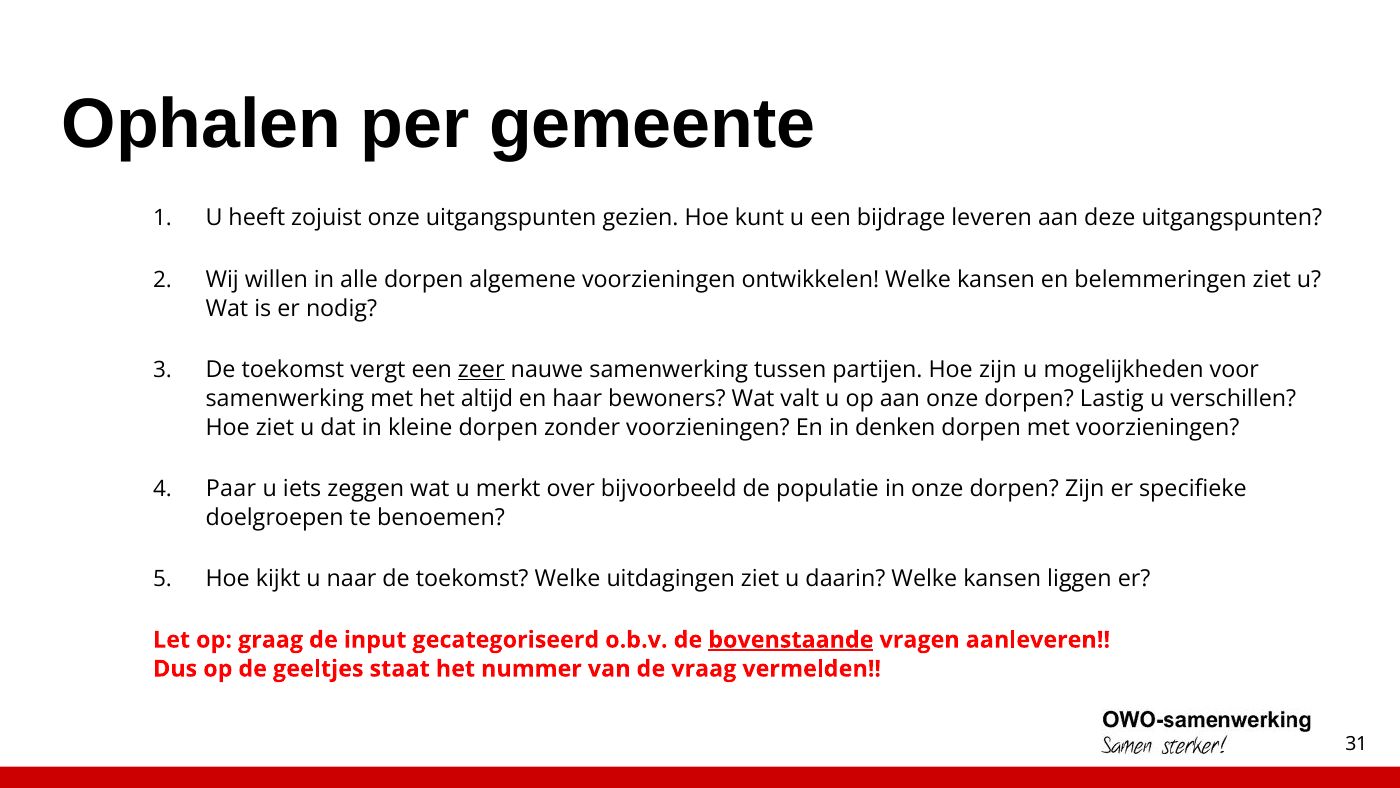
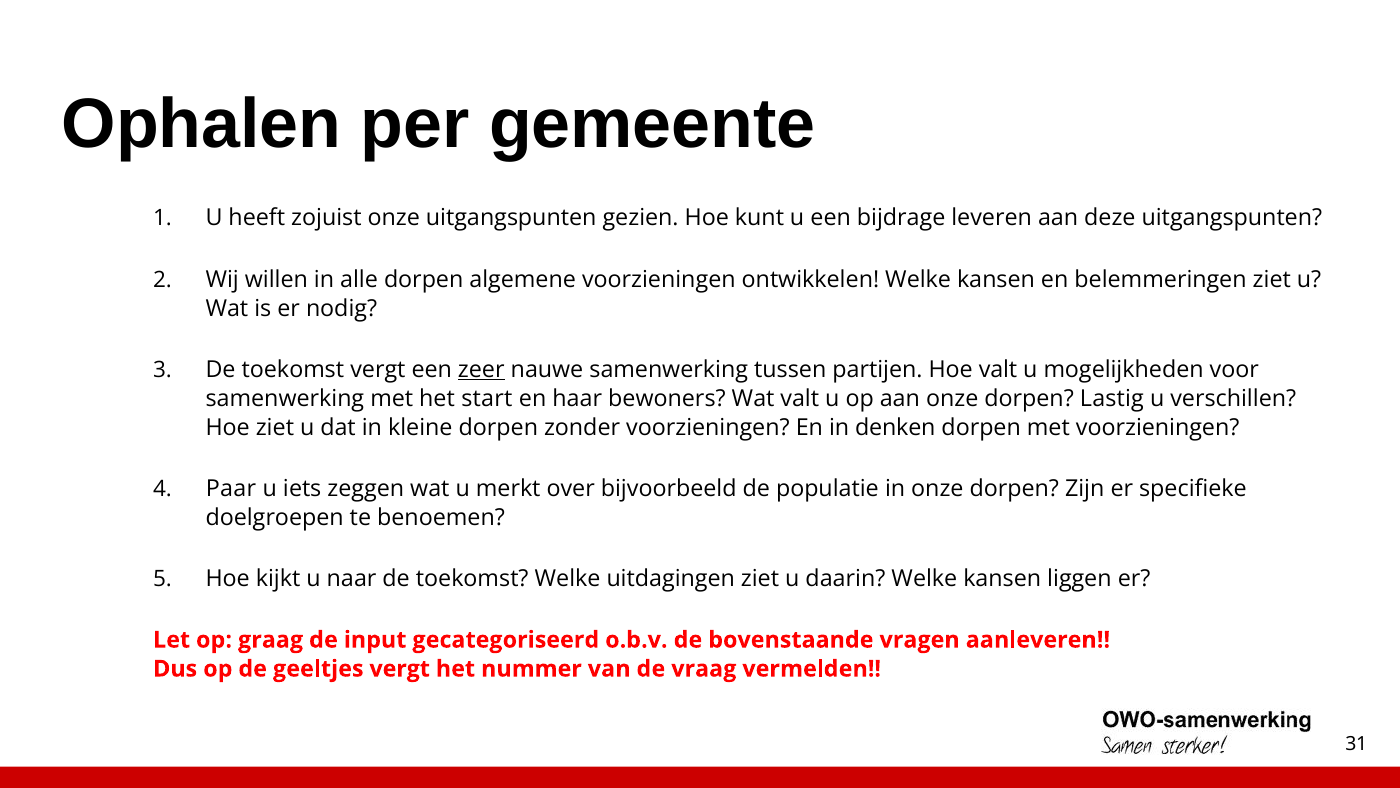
Hoe zijn: zijn -> valt (998, 369)
altijd: altijd -> start (487, 398)
bovenstaande underline: present -> none (791, 640)
geeltjes staat: staat -> vergt (400, 668)
